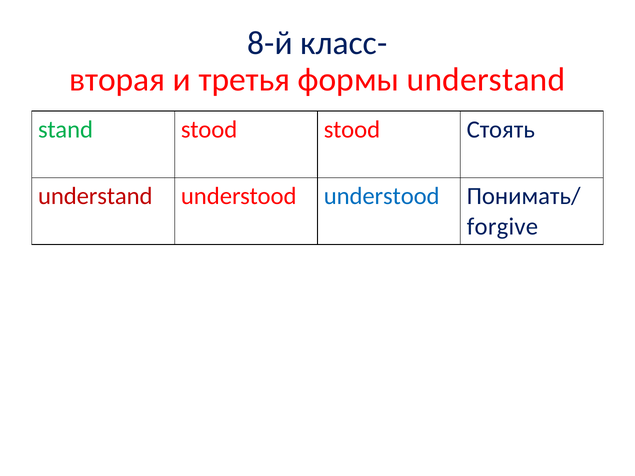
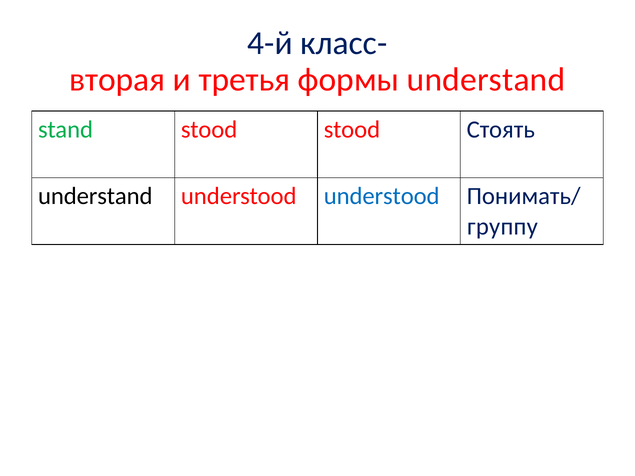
8-й: 8-й -> 4-й (270, 43)
understand colour: red -> black (95, 196)
forgive: forgive -> группу (502, 227)
